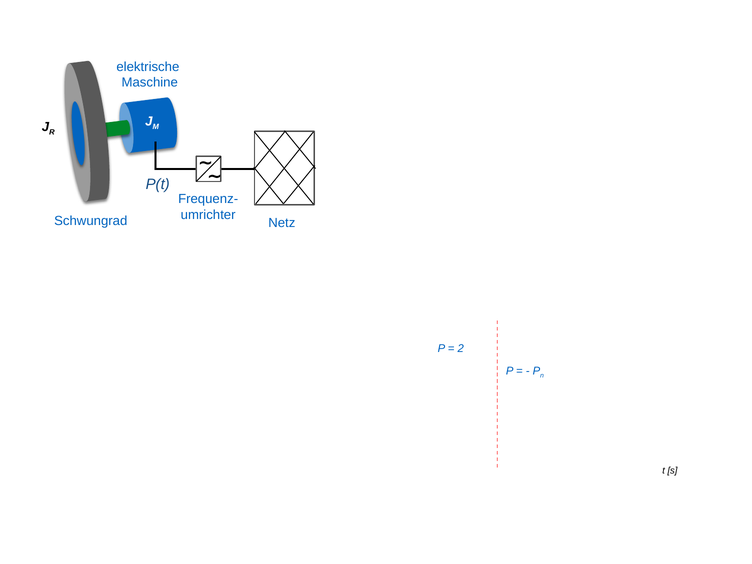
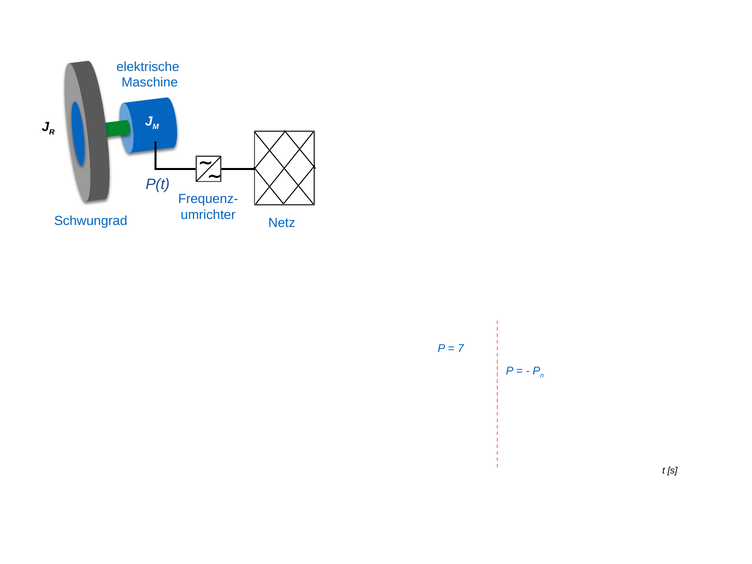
2: 2 -> 7 (461, 349)
